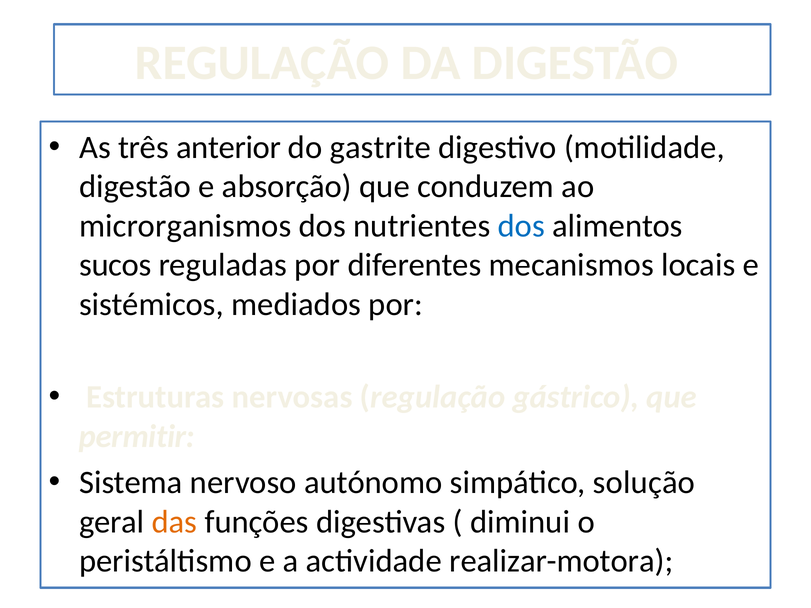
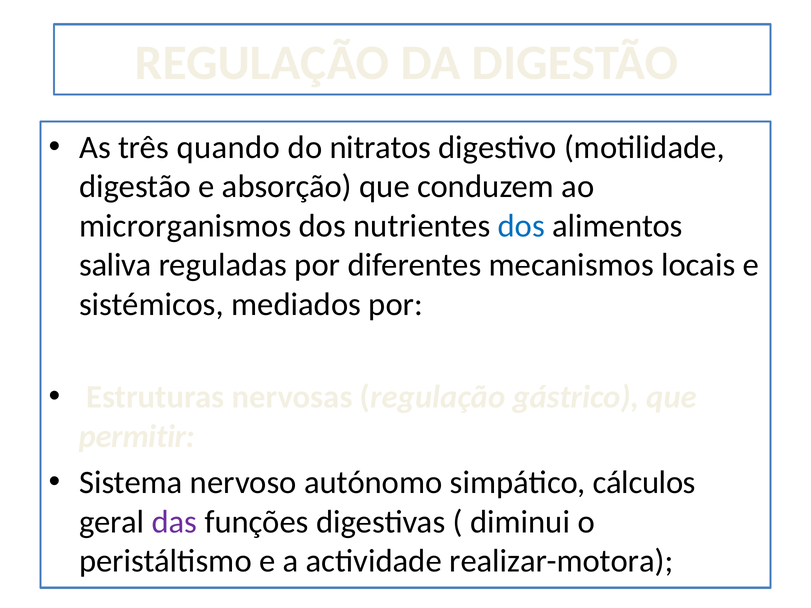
anterior: anterior -> quando (228, 148)
gastrite: gastrite -> nitratos (380, 148)
sucos: sucos -> saliva (115, 265)
solução: solução -> cálculos (644, 483)
das colour: orange -> purple (174, 522)
